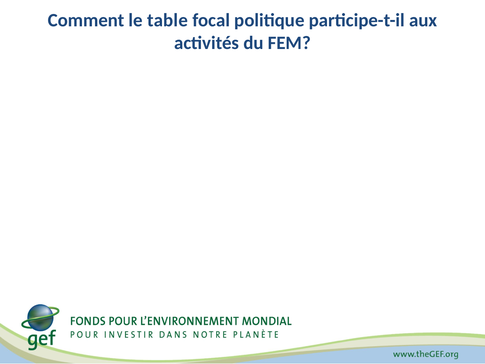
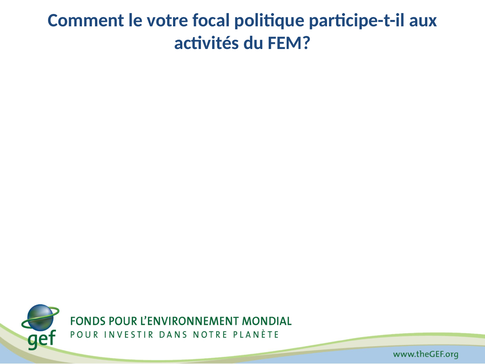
table: table -> votre (168, 20)
